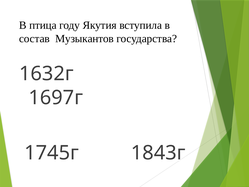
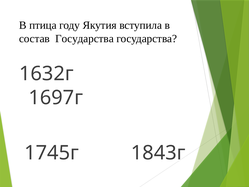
состав Музыкантов: Музыкантов -> Государства (85, 39)
